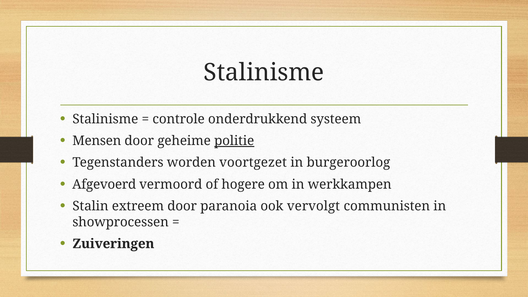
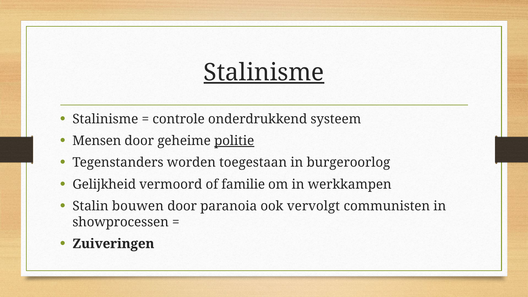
Stalinisme underline: none -> present (264, 72)
voortgezet: voortgezet -> toegestaan (253, 163)
Afgevoerd: Afgevoerd -> Gelijkheid (104, 184)
hogere: hogere -> familie (243, 184)
extreem: extreem -> bouwen (138, 206)
